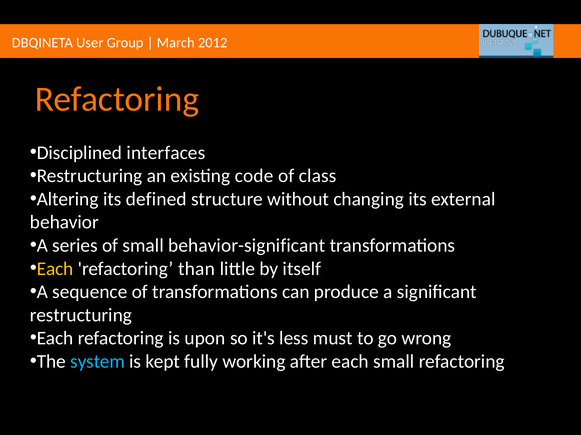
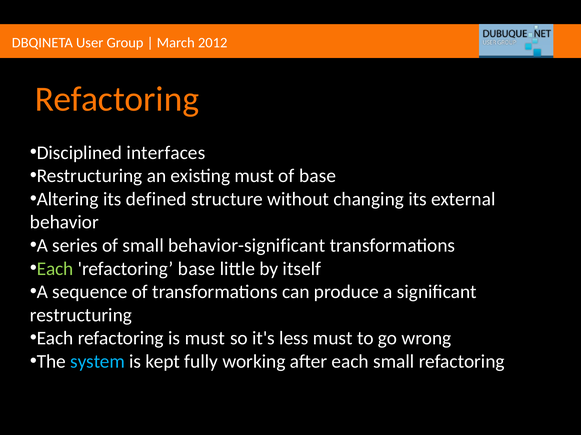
existing code: code -> must (254, 176)
of class: class -> base (318, 176)
Each colour: yellow -> light green (55, 269)
refactoring than: than -> base (197, 269)
is upon: upon -> must (205, 339)
